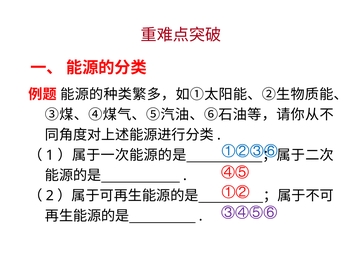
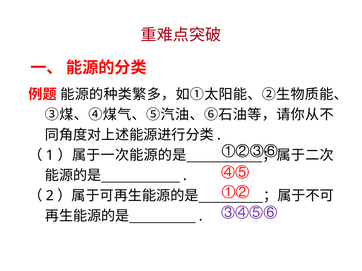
①②③⑥ colour: blue -> black (250, 151)
